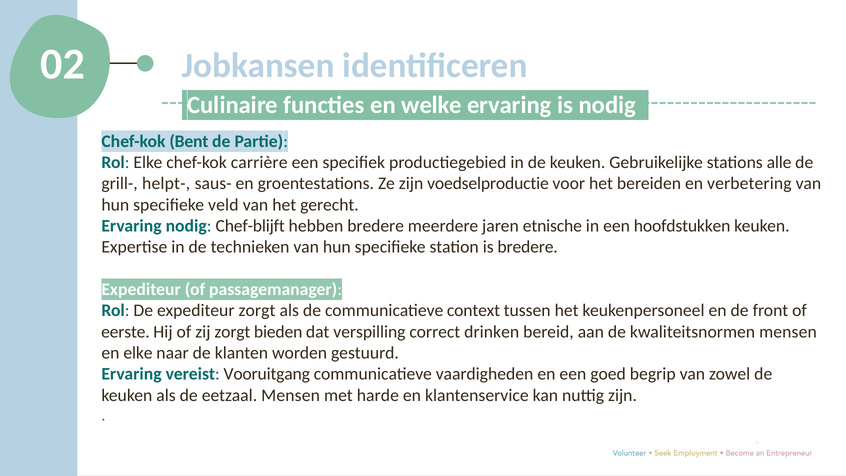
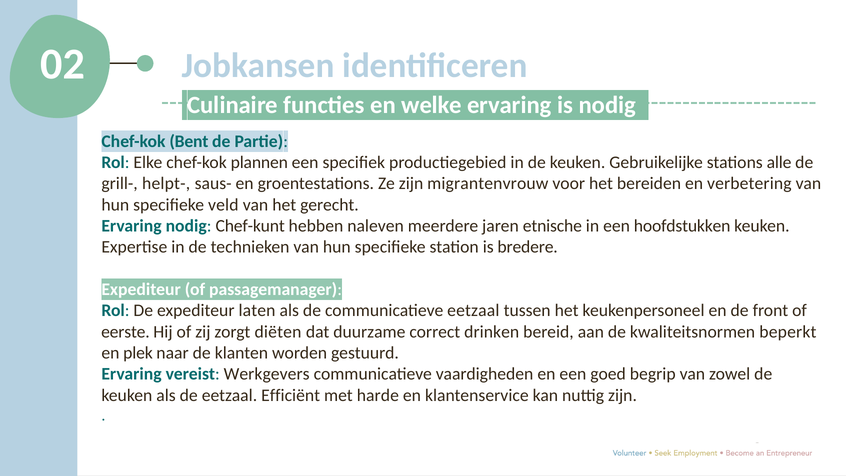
carrière: carrière -> plannen (259, 162)
voedselproductie: voedselproductie -> migrantenvrouw (488, 184)
Chef-blijft: Chef-blijft -> Chef-kunt (250, 226)
hebben bredere: bredere -> naleven (376, 226)
expediteur zorgt: zorgt -> laten (257, 311)
communicatieve context: context -> eetzaal (473, 311)
bieden: bieden -> diëten (278, 332)
verspilling: verspilling -> duurzame (369, 332)
kwaliteitsnormen mensen: mensen -> beperkt (788, 332)
en elke: elke -> plek (138, 353)
Vooruitgang: Vooruitgang -> Werkgevers (267, 374)
eetzaal Mensen: Mensen -> Efficiënt (291, 395)
